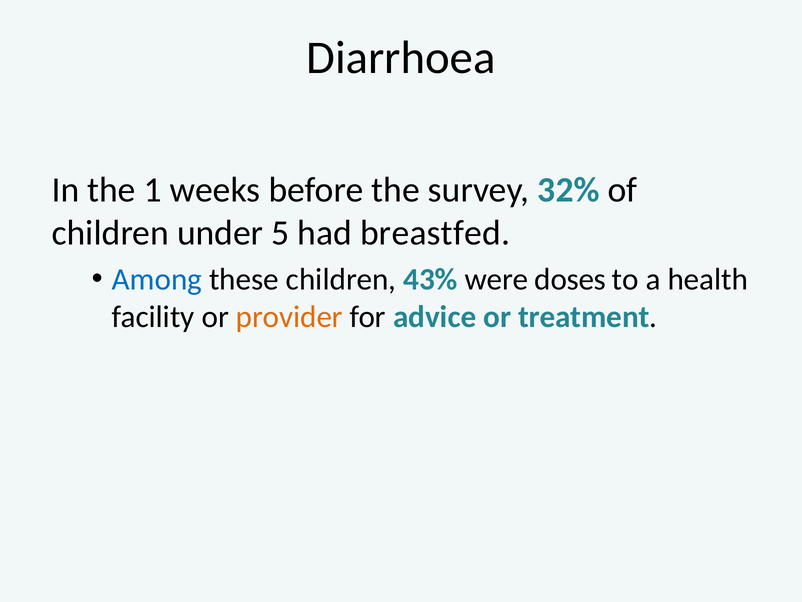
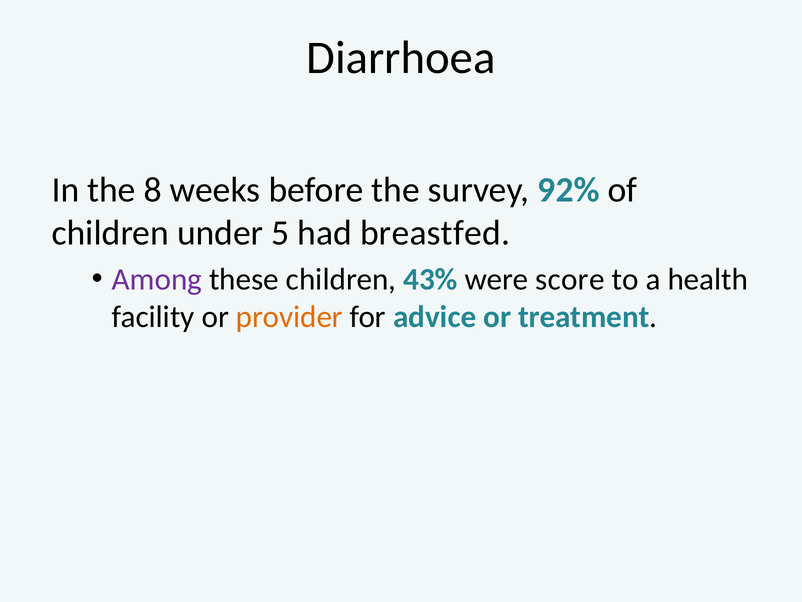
1: 1 -> 8 (153, 190)
32%: 32% -> 92% (568, 190)
Among colour: blue -> purple (157, 279)
doses: doses -> score (570, 279)
